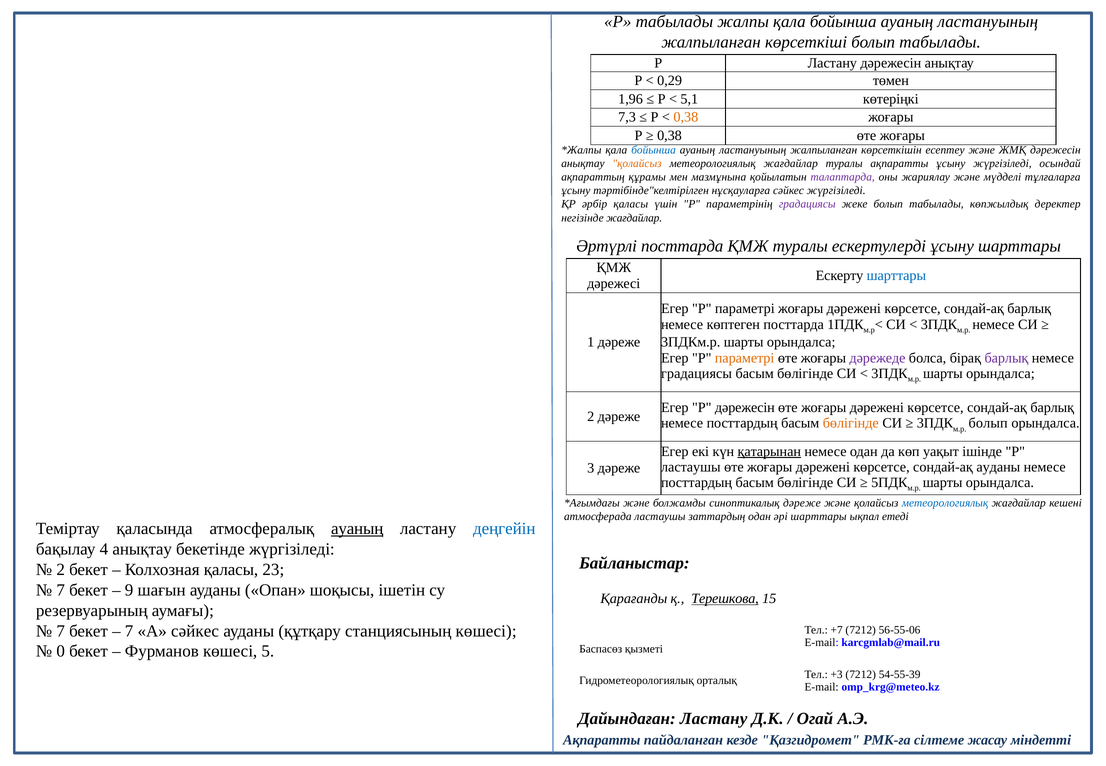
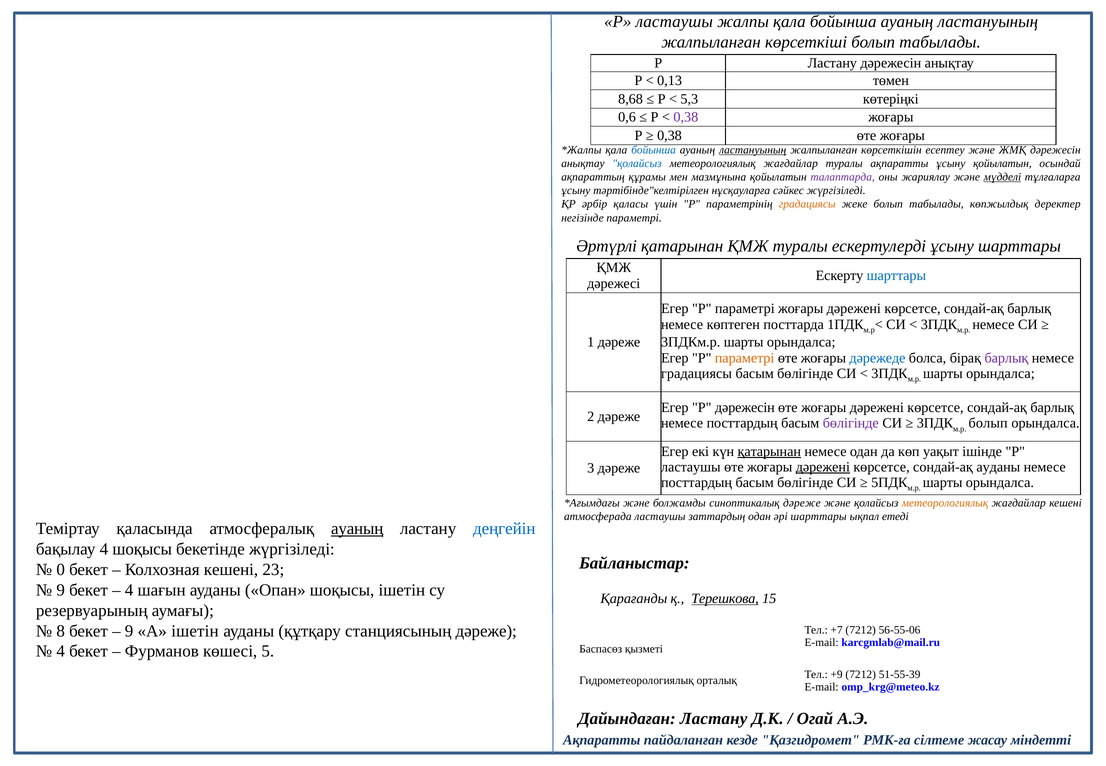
табылады: табылады -> ластаушы (674, 22)
0,29: 0,29 -> 0,13 (670, 81)
1,96: 1,96 -> 8,68 (631, 99)
5,1: 5,1 -> 5,3 (689, 99)
7,3: 7,3 -> 0,6 (627, 117)
0,38 colour: orange -> purple (686, 117)
ластануының underline: none -> present (753, 150)
қолайсыз colour: orange -> blue (637, 163)
ұсыну жүргізіледі: жүргізіледі -> қойылатын (1002, 163)
мүдделі underline: none -> present (1002, 177)
градациясы colour: purple -> orange (807, 204)
негізінде жағдайлар: жағдайлар -> параметрі (634, 218)
Әртүрлі посттарда: посттарда -> қатарынан (682, 246)
дәрежеде colour: purple -> blue (878, 358)
бөлігінде colour: orange -> purple (851, 423)
дәрежені underline: none -> present (823, 467)
метеорологиялық colour: blue -> orange (945, 503)
4 анықтау: анықтау -> шоқысы (142, 549)
2: 2 -> 0 (61, 569)
Колхозная қаласы: қаласы -> кешені (231, 569)
7: 7 -> 9 (61, 590)
9: 9 -> 4 (129, 590)
7: 7 -> 8 (61, 631)
7: 7 -> 9 (129, 631)
А сәйкес: сәйкес -> ішетін (195, 631)
станциясының көшесі: көшесі -> дәреже (486, 631)
0: 0 -> 4 (61, 651)
+3: +3 -> +9 (837, 674)
54-55-39: 54-55-39 -> 51-55-39 (900, 674)
